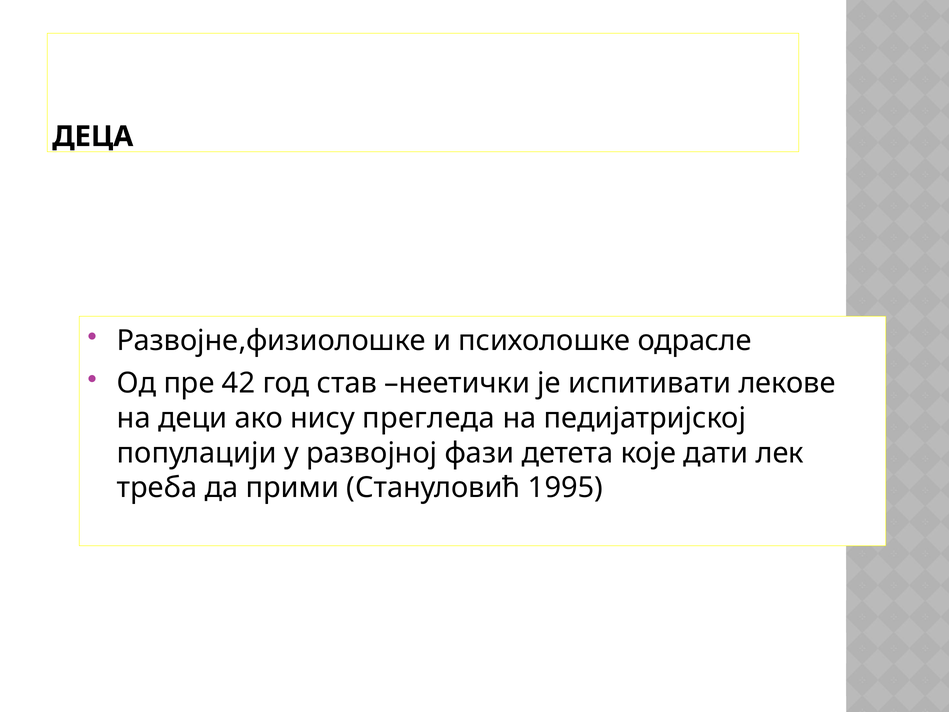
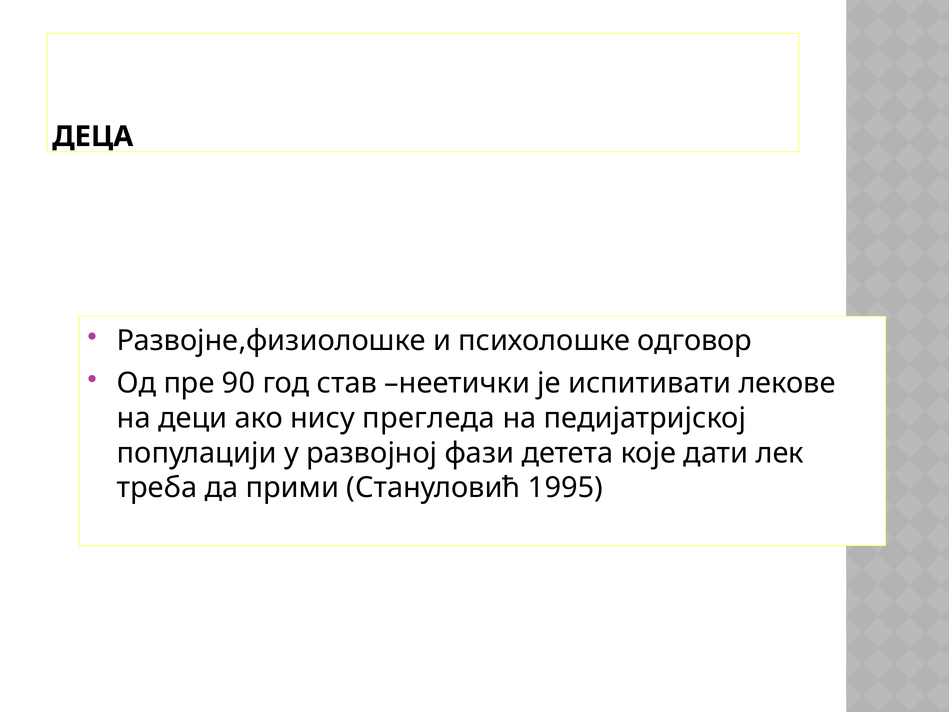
одрасле: одрасле -> одговор (695, 341)
42: 42 -> 90 (239, 383)
